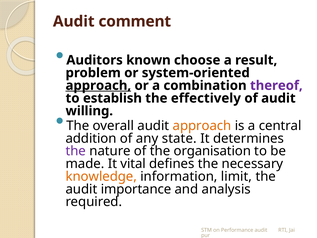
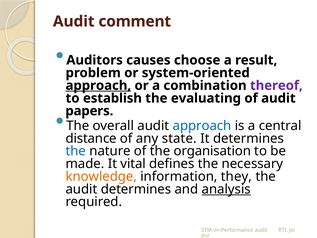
known: known -> causes (148, 60)
effectively: effectively -> evaluating (206, 98)
willing: willing -> papers (89, 111)
approach colour: orange -> blue (202, 126)
addition: addition -> distance (91, 138)
the colour: purple -> blue (76, 151)
limit: limit -> they (236, 176)
audit importance: importance -> determines (136, 189)
analysis underline: none -> present (226, 189)
